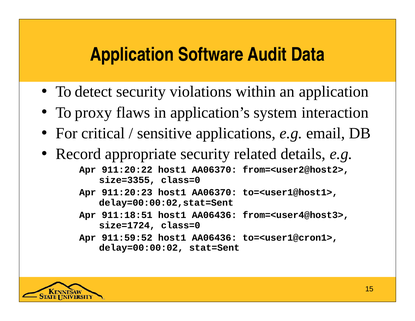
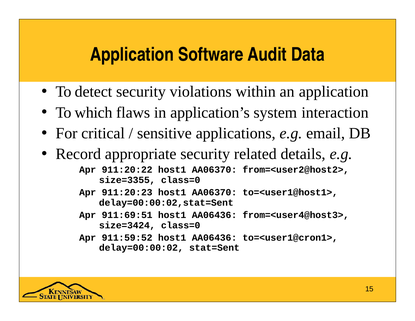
proxy: proxy -> which (94, 112)
911:18:51: 911:18:51 -> 911:69:51 (127, 215)
size=1724: size=1724 -> size=3424 (127, 225)
